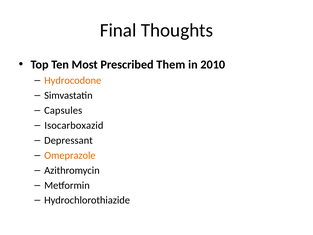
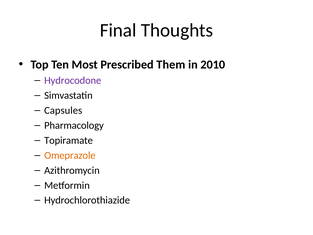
Hydrocodone colour: orange -> purple (73, 80)
Isocarboxazid: Isocarboxazid -> Pharmacology (74, 125)
Depressant: Depressant -> Topiramate (69, 140)
